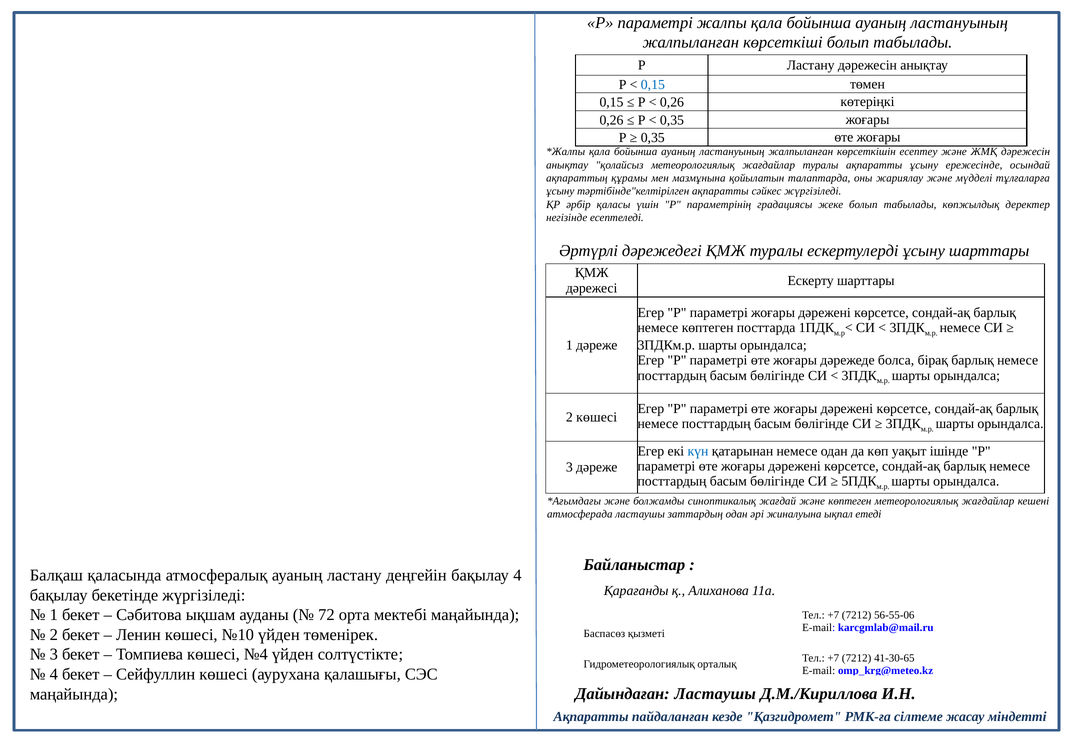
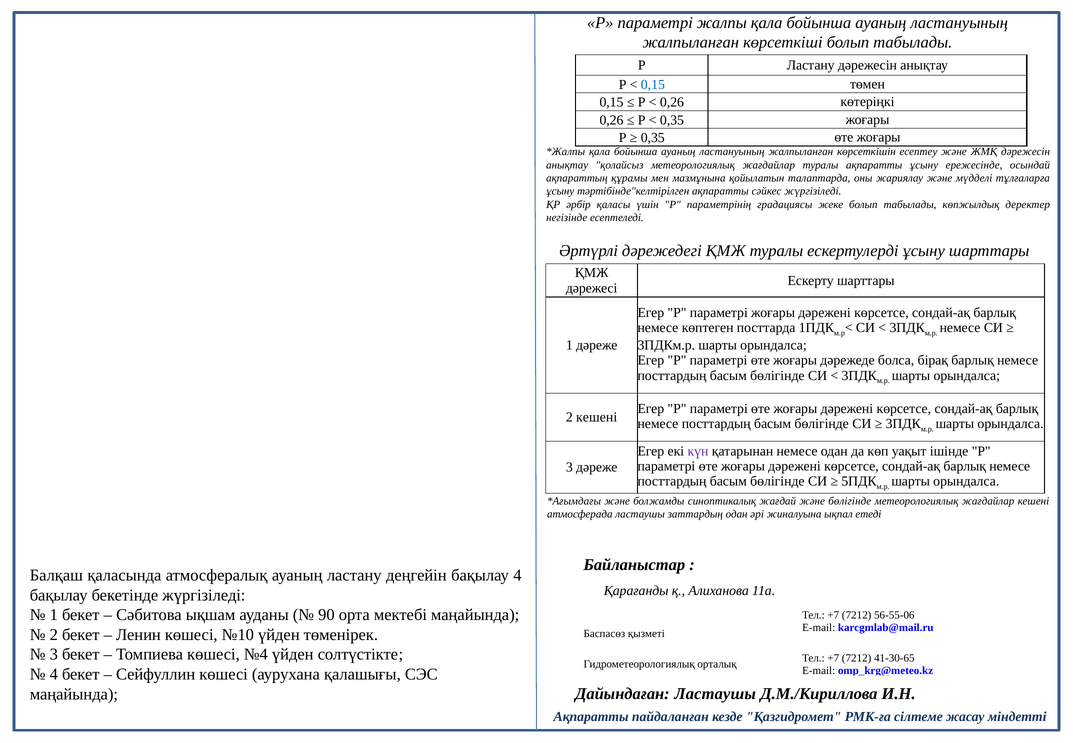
2 көшесі: көшесі -> кешені (597, 417)
күн colour: blue -> purple (698, 451)
және көптеген: көптеген -> бөлігінде (850, 501)
72: 72 -> 90 (326, 615)
